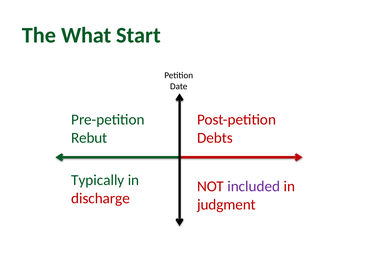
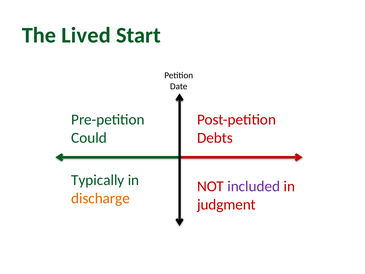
What: What -> Lived (86, 35)
Rebut: Rebut -> Could (89, 138)
discharge colour: red -> orange (101, 198)
